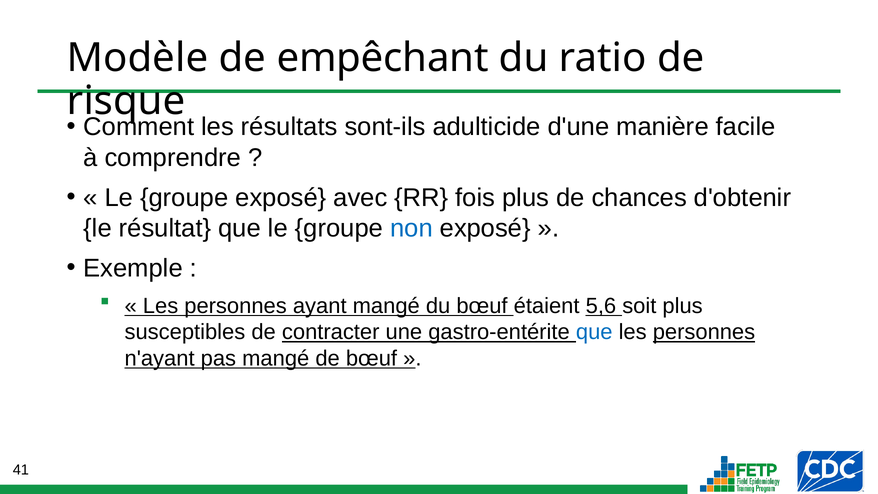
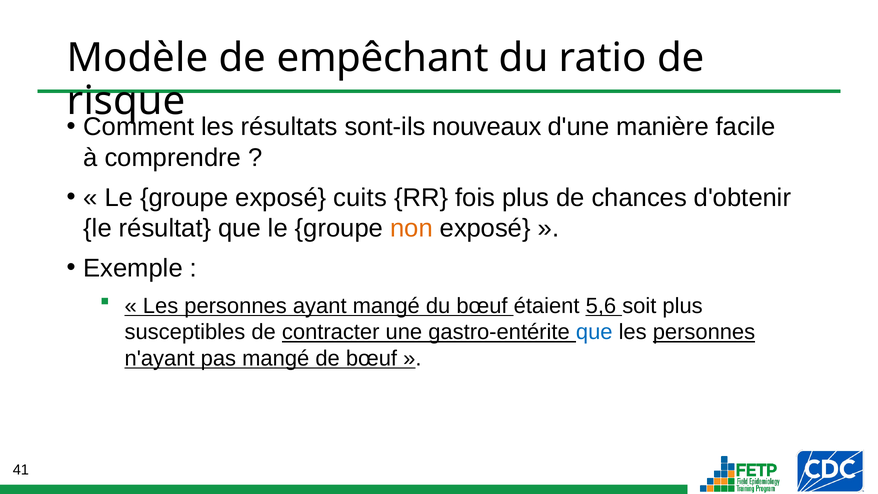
adulticide: adulticide -> nouveaux (487, 127)
avec: avec -> cuits (360, 198)
non colour: blue -> orange (411, 228)
